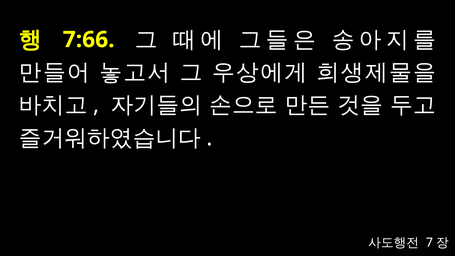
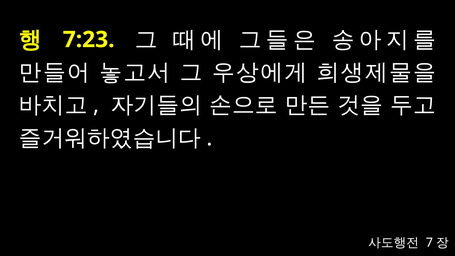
7:66: 7:66 -> 7:23 (89, 40)
